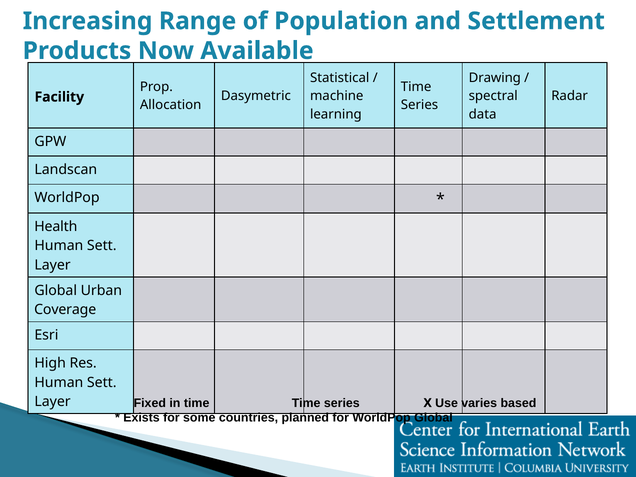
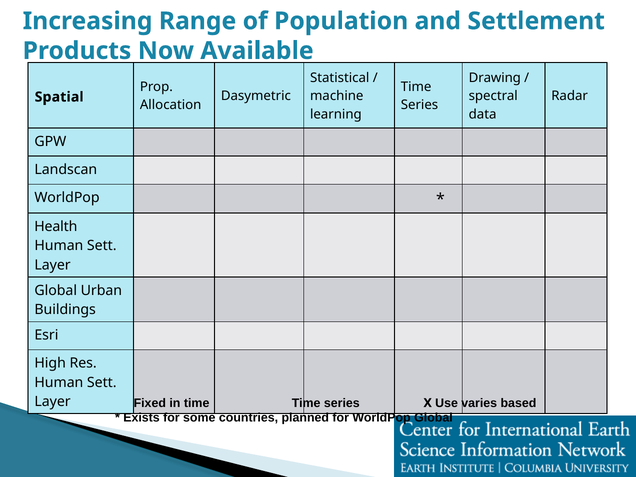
Facility: Facility -> Spatial (59, 97)
Coverage: Coverage -> Buildings (65, 310)
